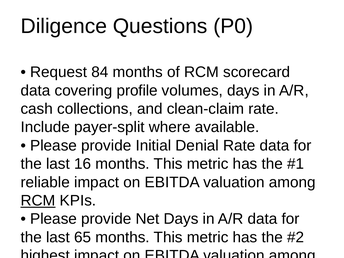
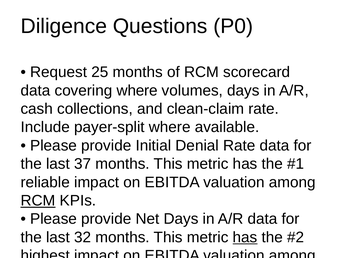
84: 84 -> 25 (100, 72)
covering profile: profile -> where (137, 90)
16: 16 -> 37 (83, 164)
65: 65 -> 32 (83, 237)
has underline: none -> present (245, 237)
